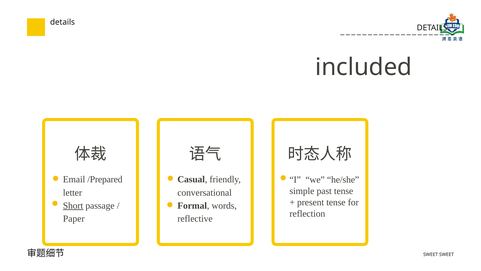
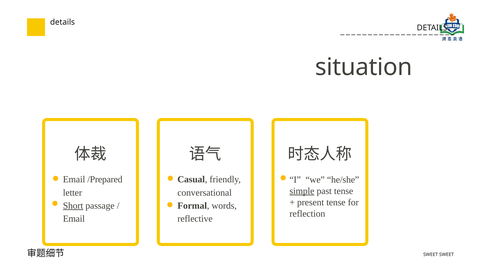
included: included -> situation (364, 67)
simple underline: none -> present (302, 191)
Paper: Paper -> Email (74, 218)
